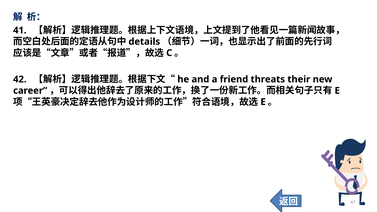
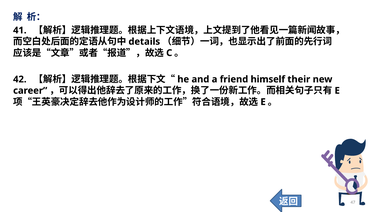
threats: threats -> himself (268, 79)
